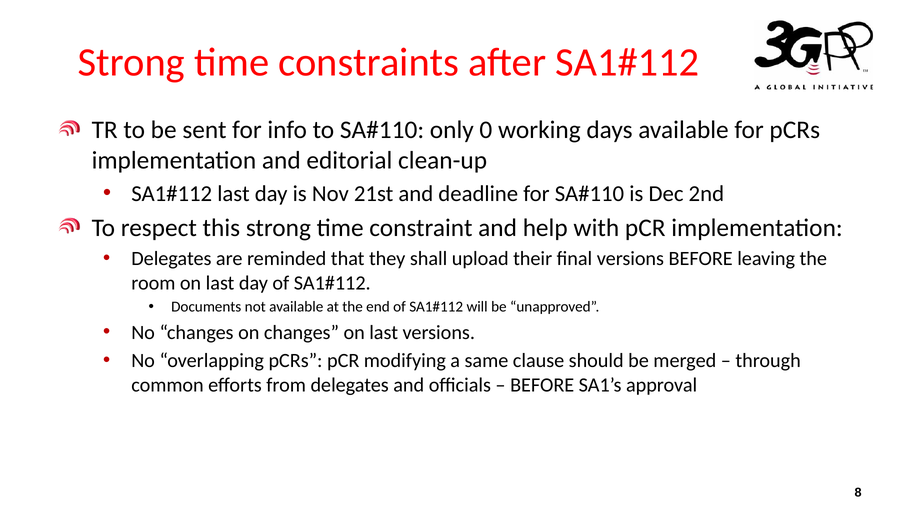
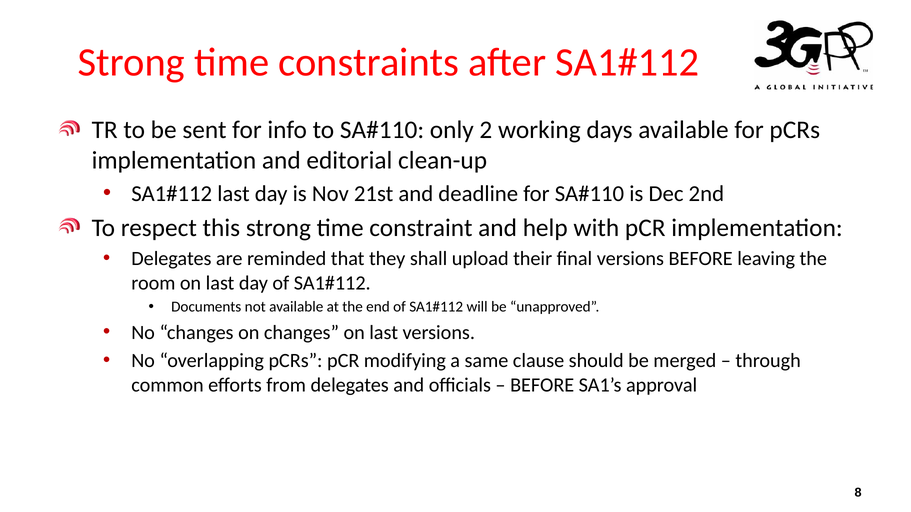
0: 0 -> 2 (486, 130)
